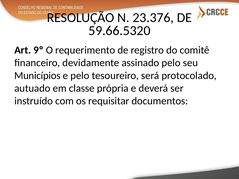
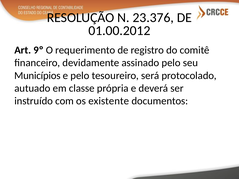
59.66.5320: 59.66.5320 -> 01.00.2012 (119, 31)
requisitar: requisitar -> existente (109, 101)
